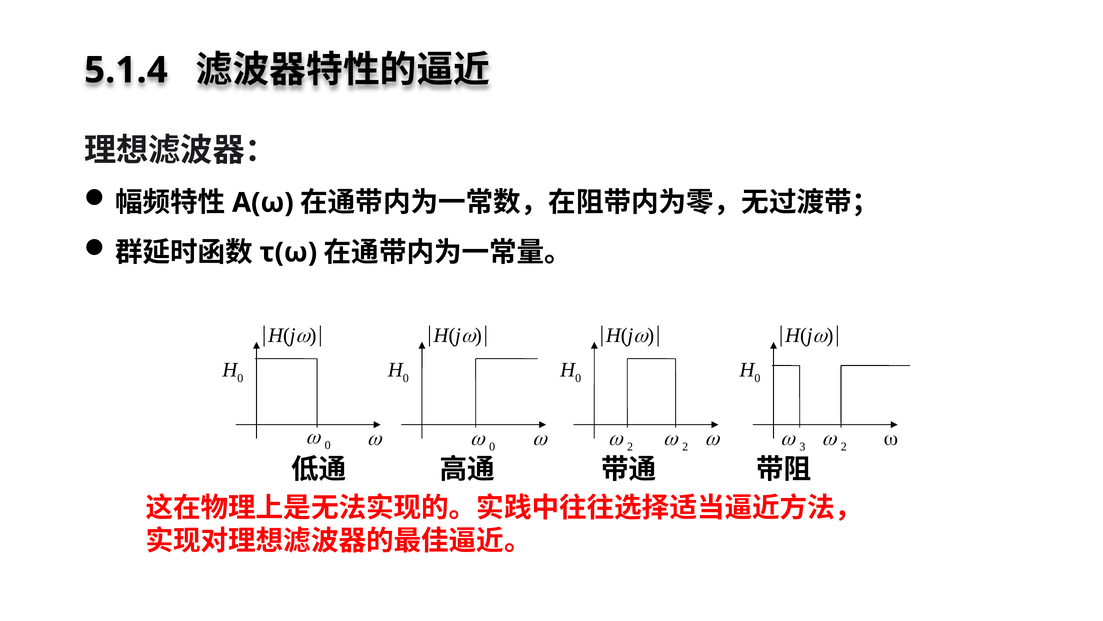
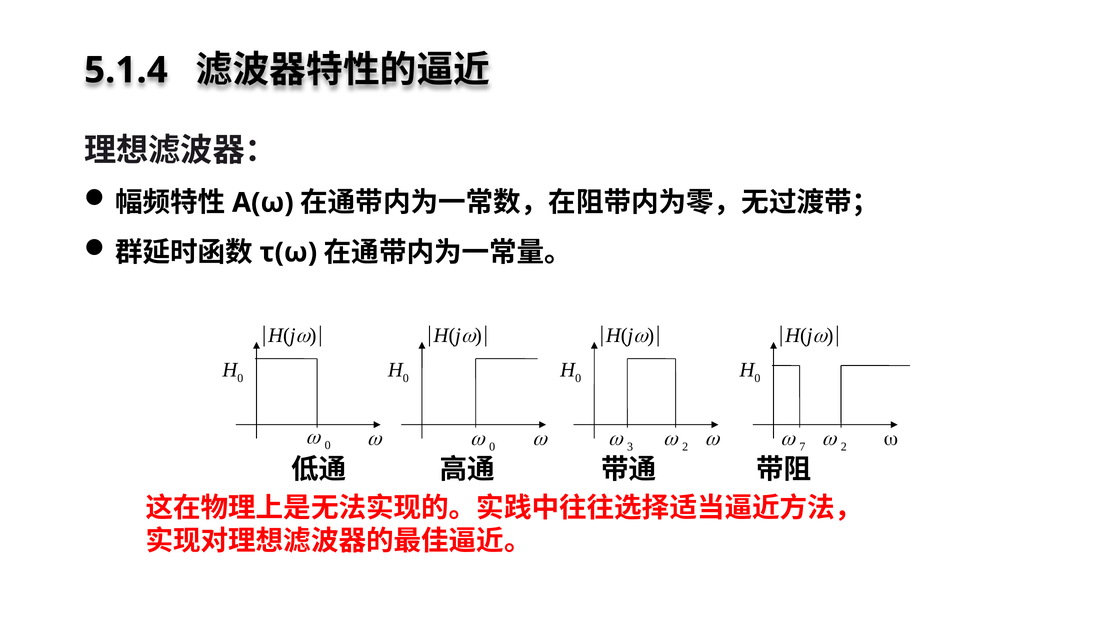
2: 2 -> 3 (630, 446)
3: 3 -> 7 (802, 446)
